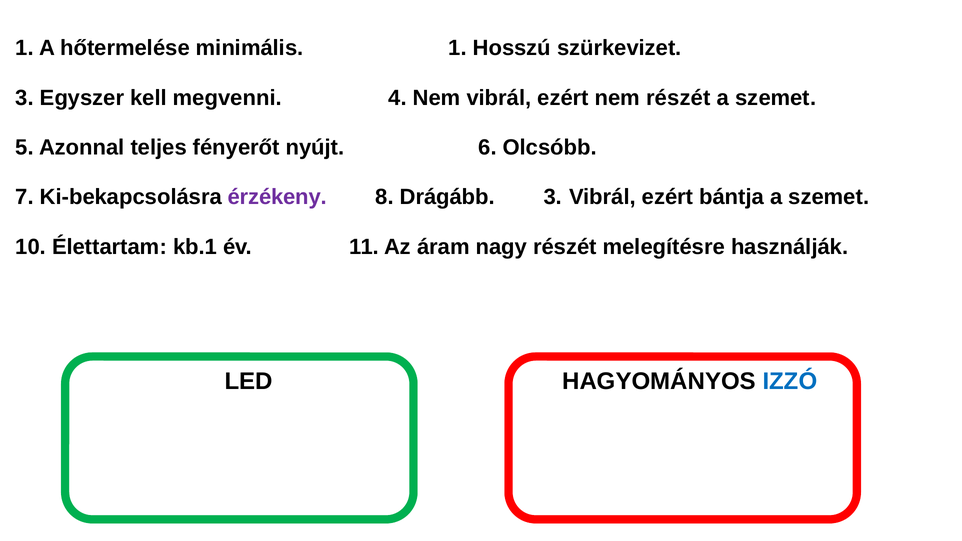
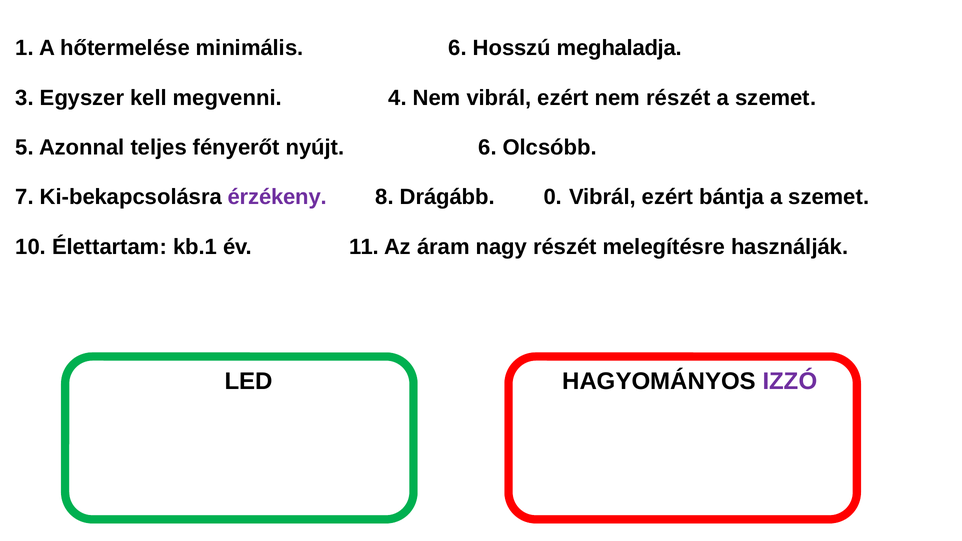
minimális 1: 1 -> 6 (458, 48)
szürkevizet: szürkevizet -> meghaladja (619, 48)
Drágább 3: 3 -> 0 (553, 197)
IZZÓ colour: blue -> purple (790, 382)
